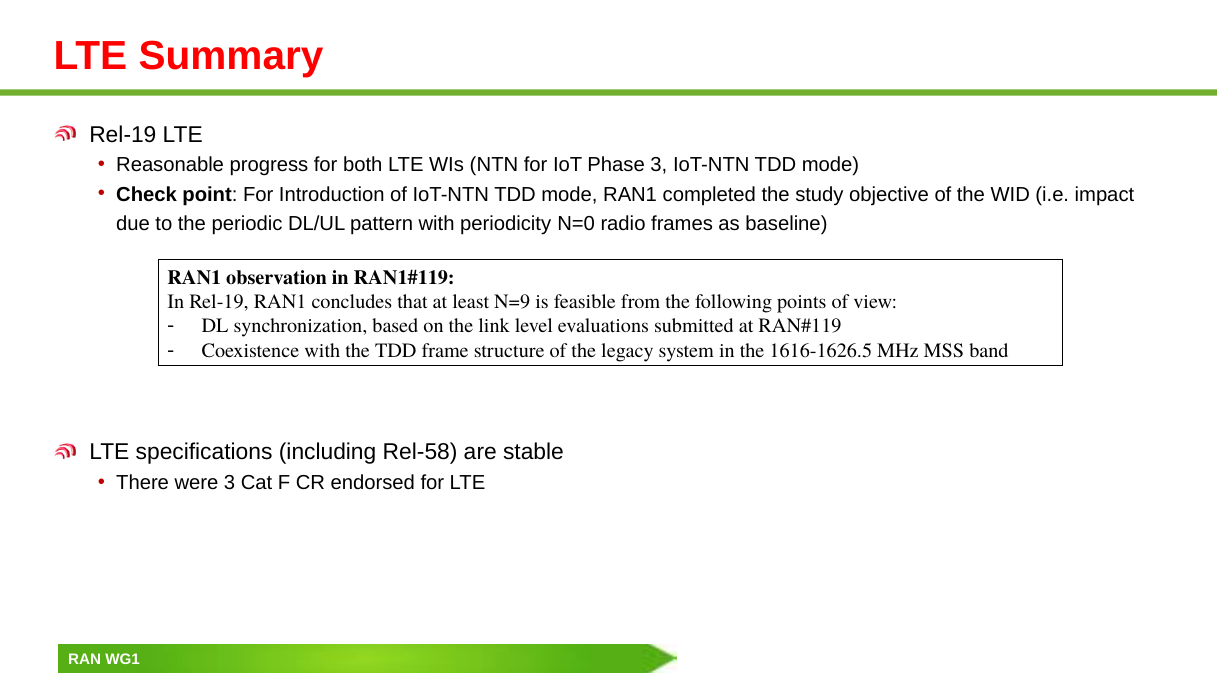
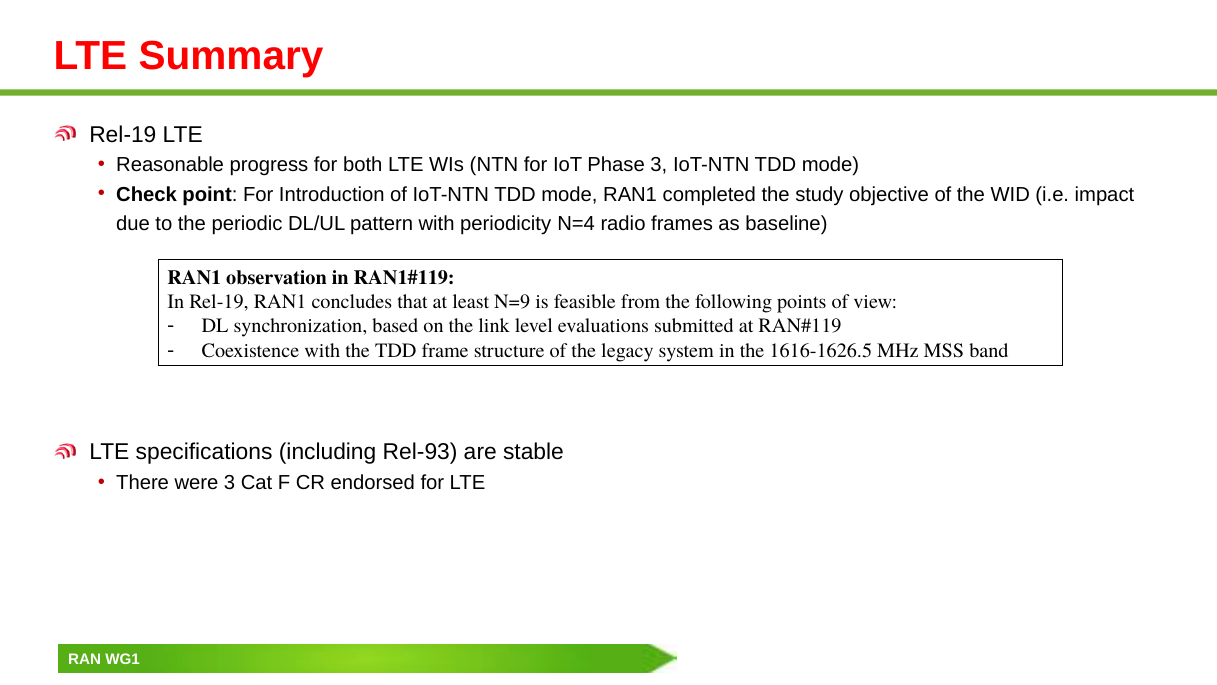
N=0: N=0 -> N=4 (576, 223)
Rel-58: Rel-58 -> Rel-93 (420, 452)
